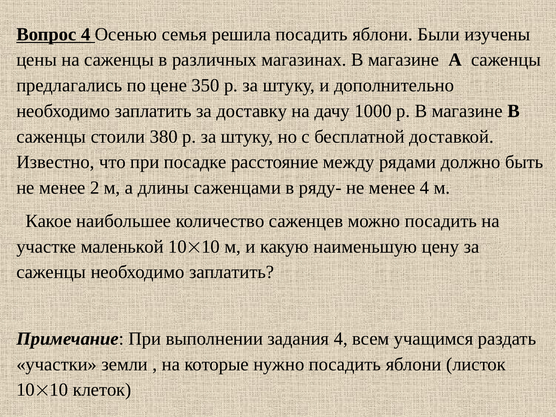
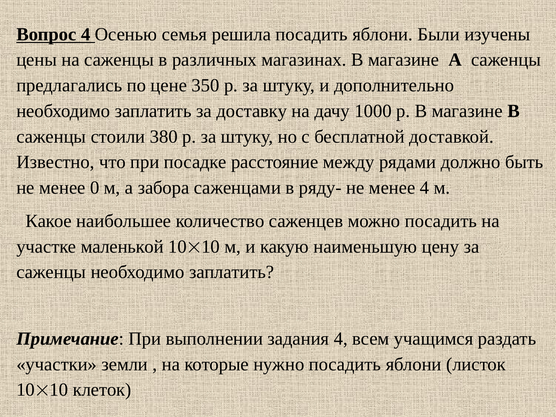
2: 2 -> 0 (95, 188)
длины: длины -> забора (164, 188)
